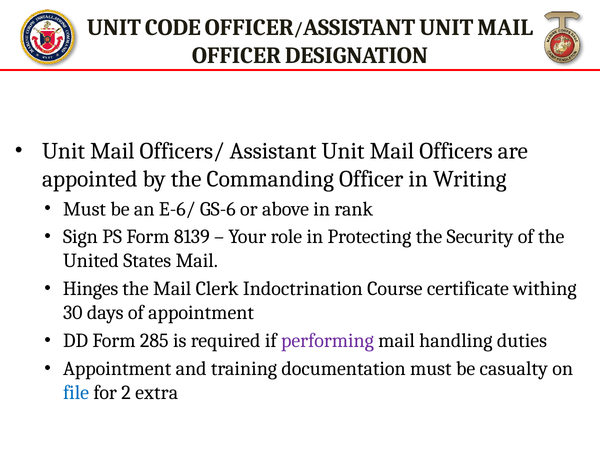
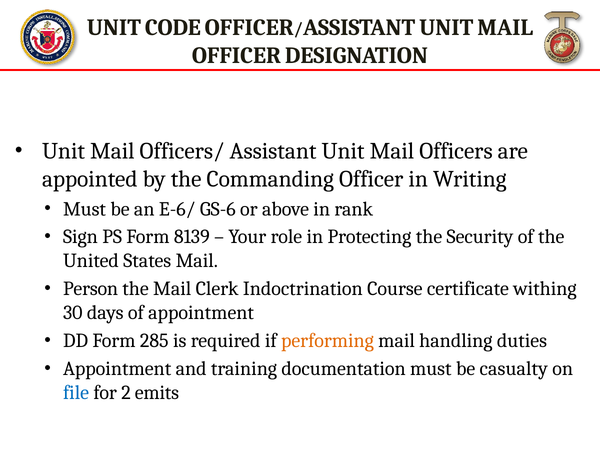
Hinges: Hinges -> Person (91, 289)
performing colour: purple -> orange (327, 341)
extra: extra -> emits (157, 393)
